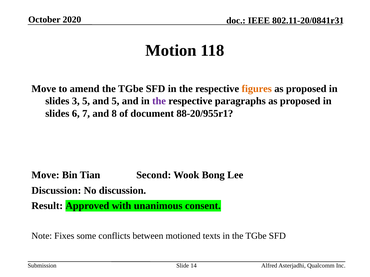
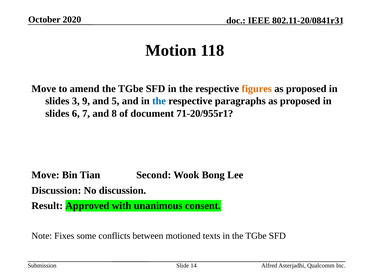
3 5: 5 -> 9 (86, 101)
the colour: purple -> blue (159, 101)
88-20/955r1: 88-20/955r1 -> 71-20/955r1 (205, 114)
